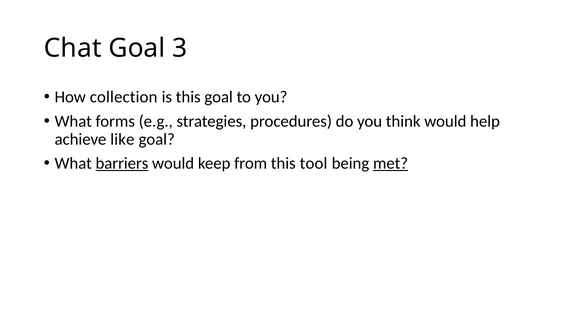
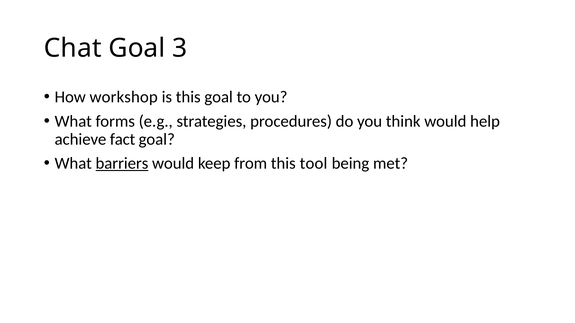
collection: collection -> workshop (124, 97)
like: like -> fact (123, 139)
met underline: present -> none (391, 164)
